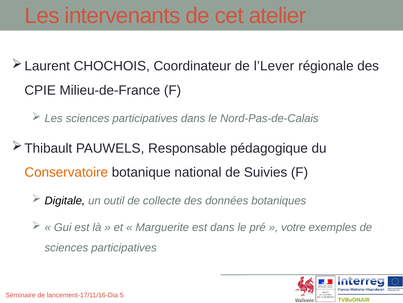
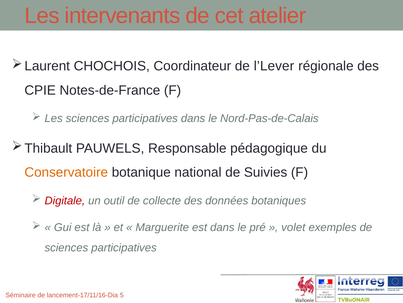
Milieu-de-France: Milieu-de-France -> Notes-de-France (110, 90)
Digitale colour: black -> red (65, 200)
votre: votre -> volet (293, 227)
